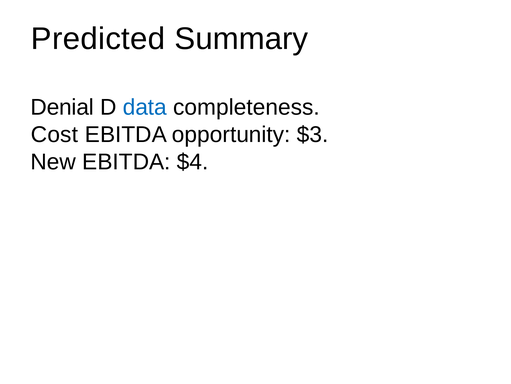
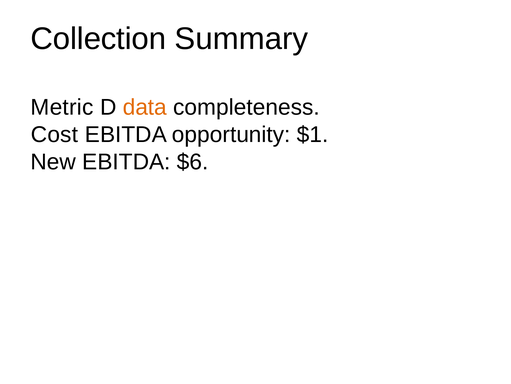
Predicted: Predicted -> Collection (98, 39)
Denial: Denial -> Metric (62, 107)
data colour: blue -> orange (145, 107)
$3: $3 -> $1 (313, 134)
$4: $4 -> $6 (193, 162)
